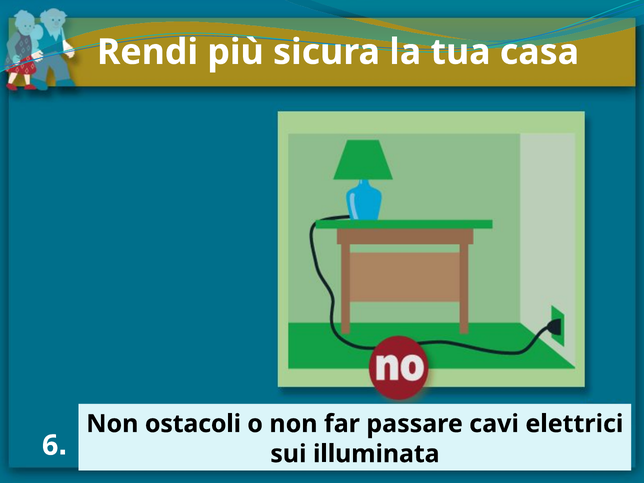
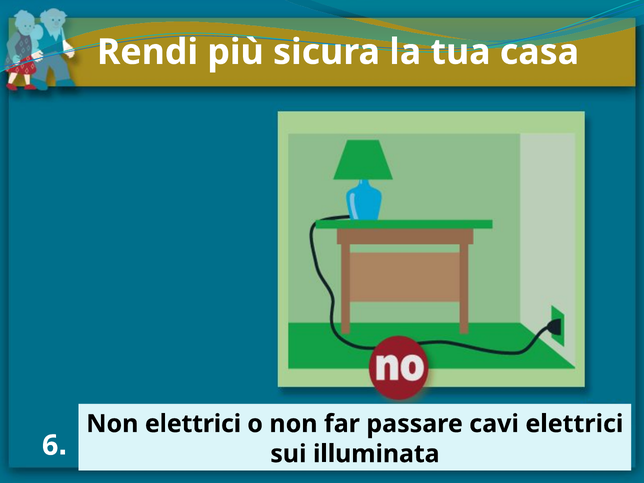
Non ostacoli: ostacoli -> elettrici (193, 424)
